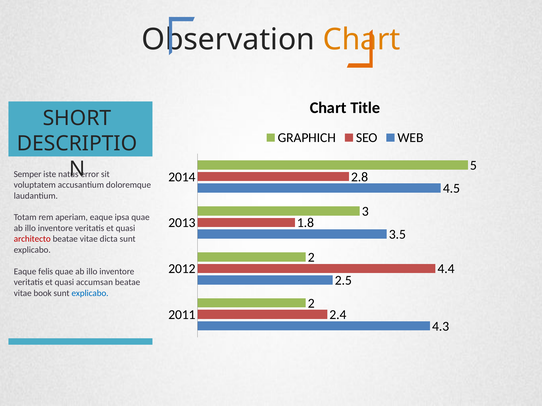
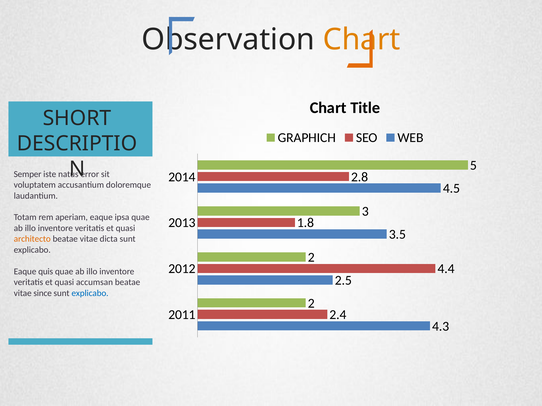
architecto colour: red -> orange (32, 239)
felis: felis -> quis (46, 272)
book: book -> since (43, 293)
